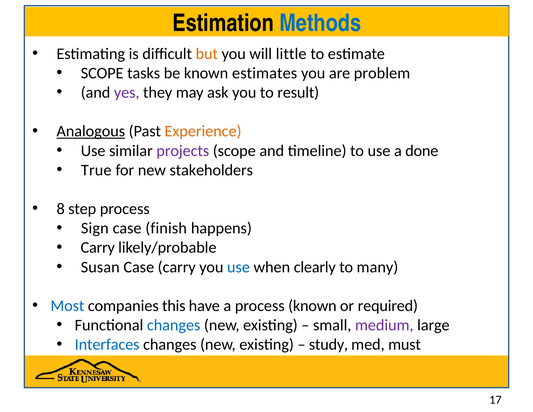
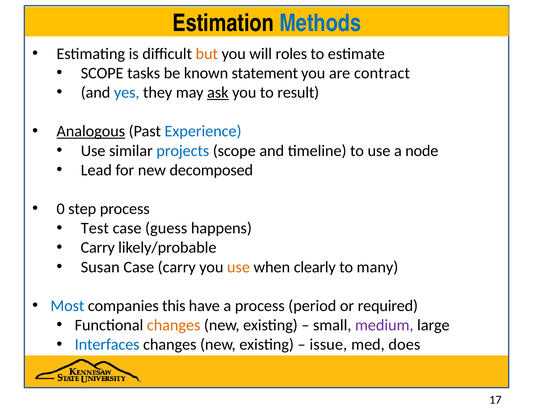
little: little -> roles (291, 54)
estimates: estimates -> statement (265, 73)
problem: problem -> contract (382, 73)
yes colour: purple -> blue (127, 93)
ask underline: none -> present (218, 93)
Experience colour: orange -> blue (203, 131)
projects colour: purple -> blue (183, 151)
done: done -> node (422, 151)
True: True -> Lead (96, 170)
stakeholders: stakeholders -> decomposed (211, 170)
8: 8 -> 0 (61, 209)
Sign: Sign -> Test (95, 228)
finish: finish -> guess (166, 228)
use colour: blue -> orange (238, 267)
process known: known -> period (312, 306)
changes colour: blue -> orange (174, 325)
study: study -> issue (328, 344)
must: must -> does (404, 344)
